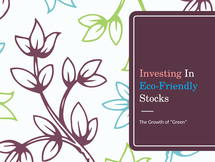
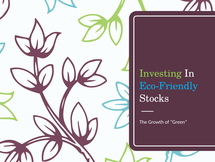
Investing colour: pink -> light green (161, 73)
